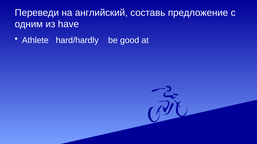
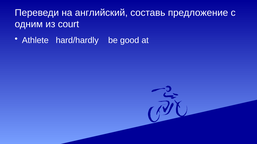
have: have -> court (68, 24)
